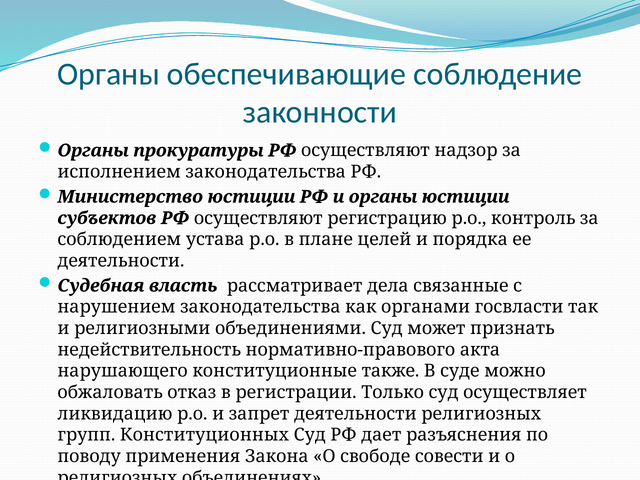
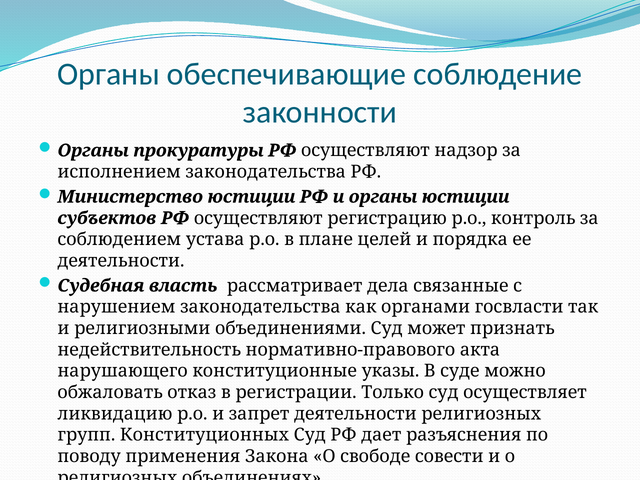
также: также -> указы (391, 371)
